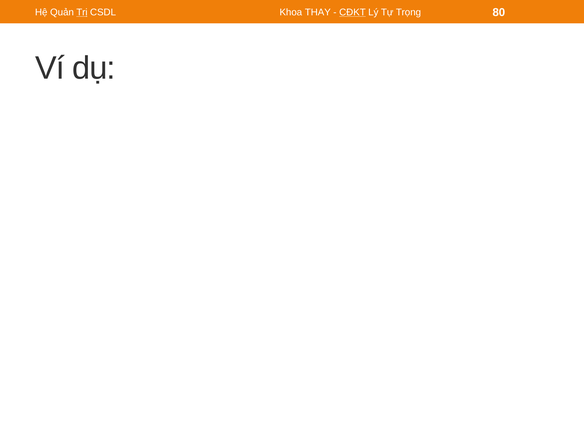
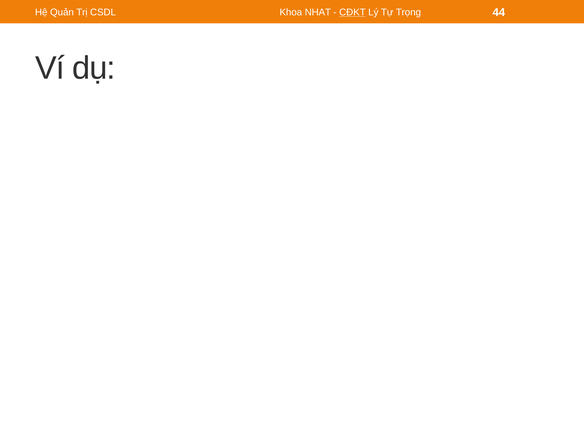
Trị underline: present -> none (82, 12)
THAY: THAY -> NHAT (318, 12)
80: 80 -> 44 (499, 12)
